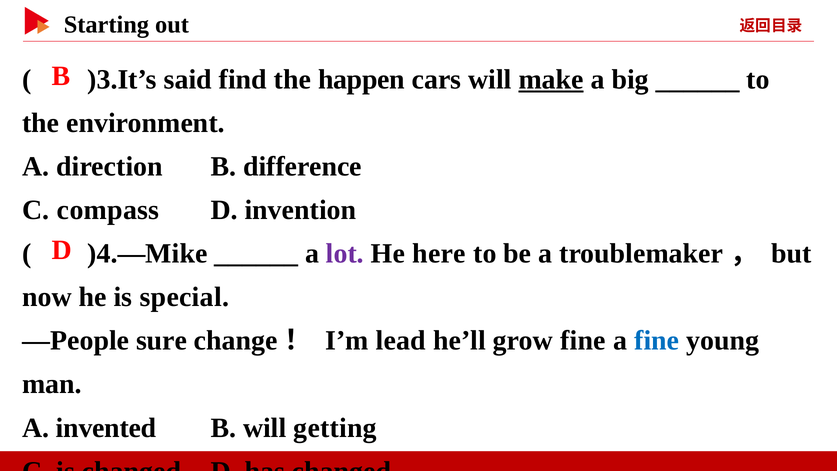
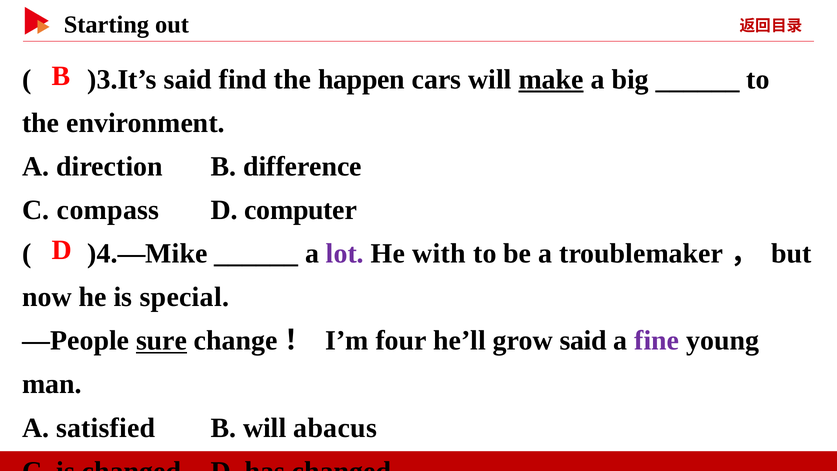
invention: invention -> computer (301, 210)
here: here -> with (439, 254)
sure underline: none -> present (162, 341)
lead: lead -> four (401, 341)
grow fine: fine -> said (583, 341)
fine colour: blue -> purple (657, 341)
invented: invented -> satisfied (106, 428)
getting: getting -> abacus (335, 428)
